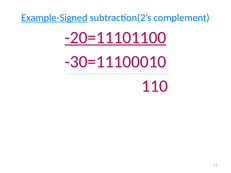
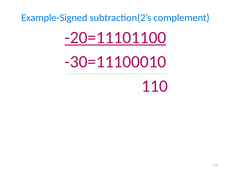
Example-Signed underline: present -> none (54, 18)
